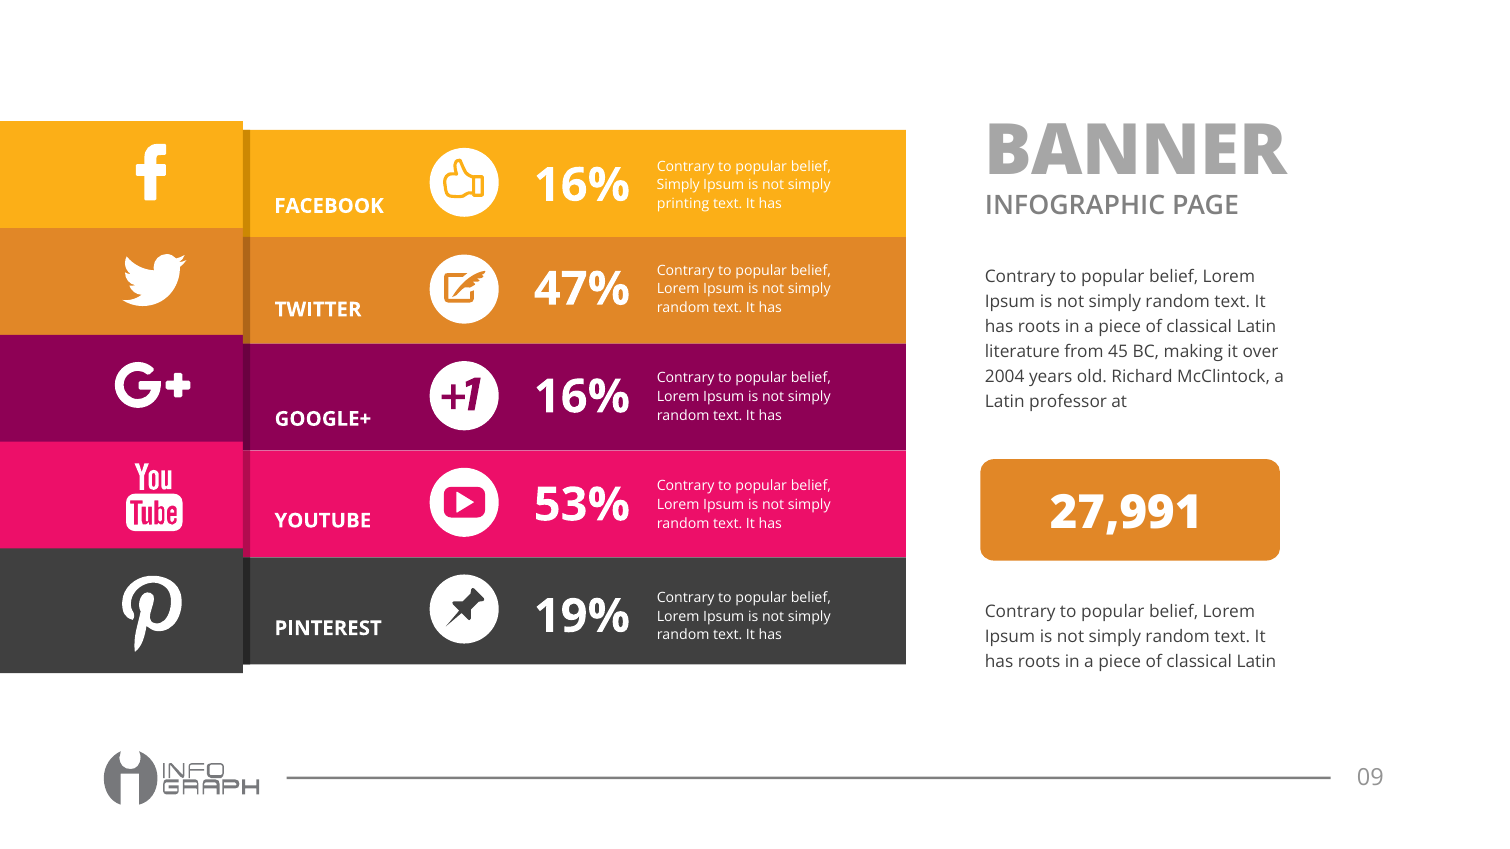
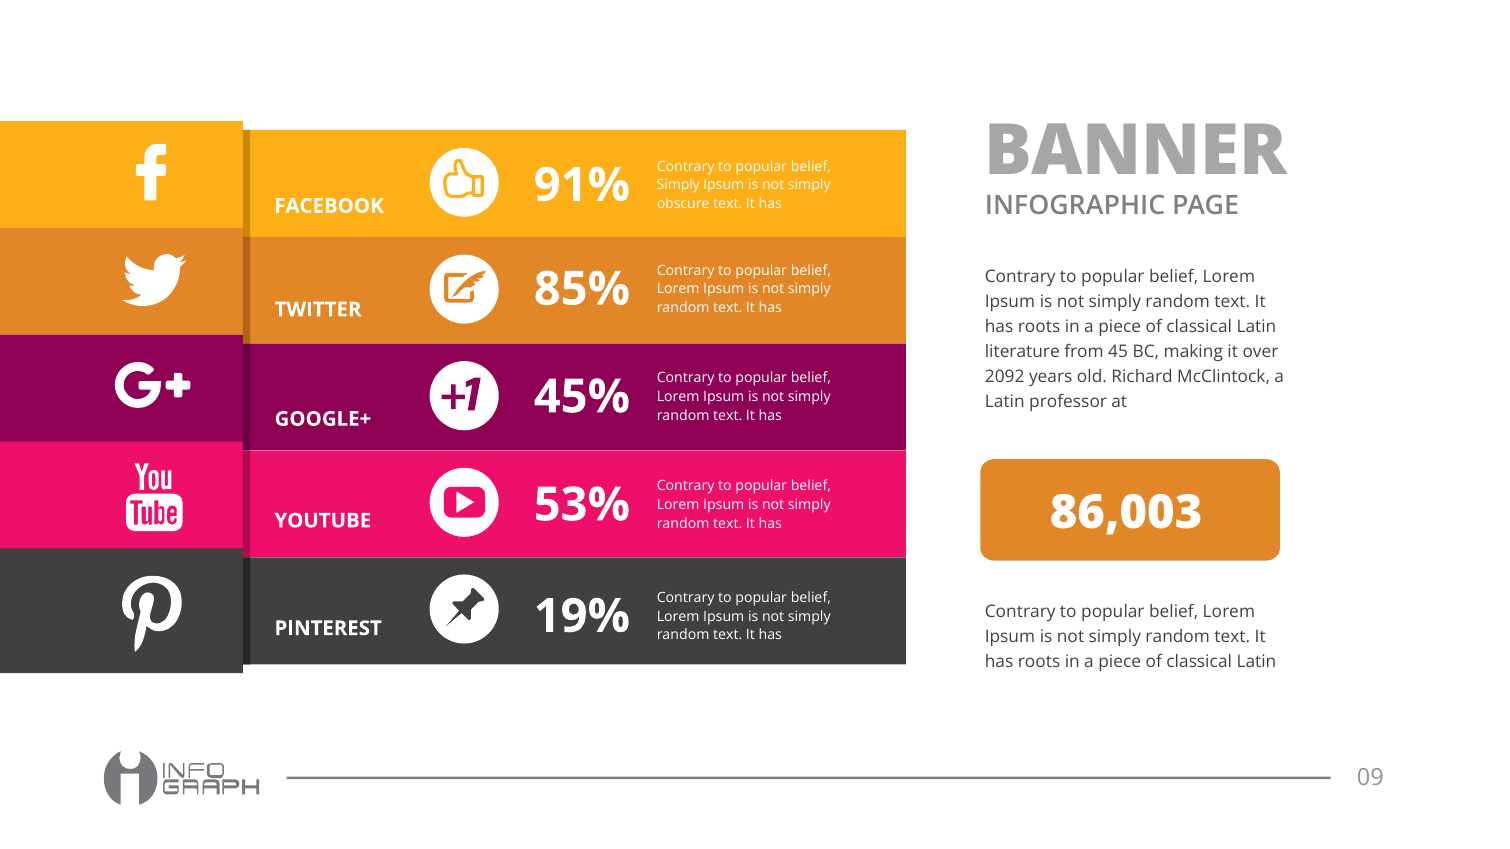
16%: 16% -> 91% (582, 185)
printing: printing -> obscure (683, 204)
47%: 47% -> 85% (582, 289)
2004: 2004 -> 2092 (1005, 377)
16%: 16% -> 45% (582, 397)
27,991: 27,991 -> 86,003 (1126, 513)
